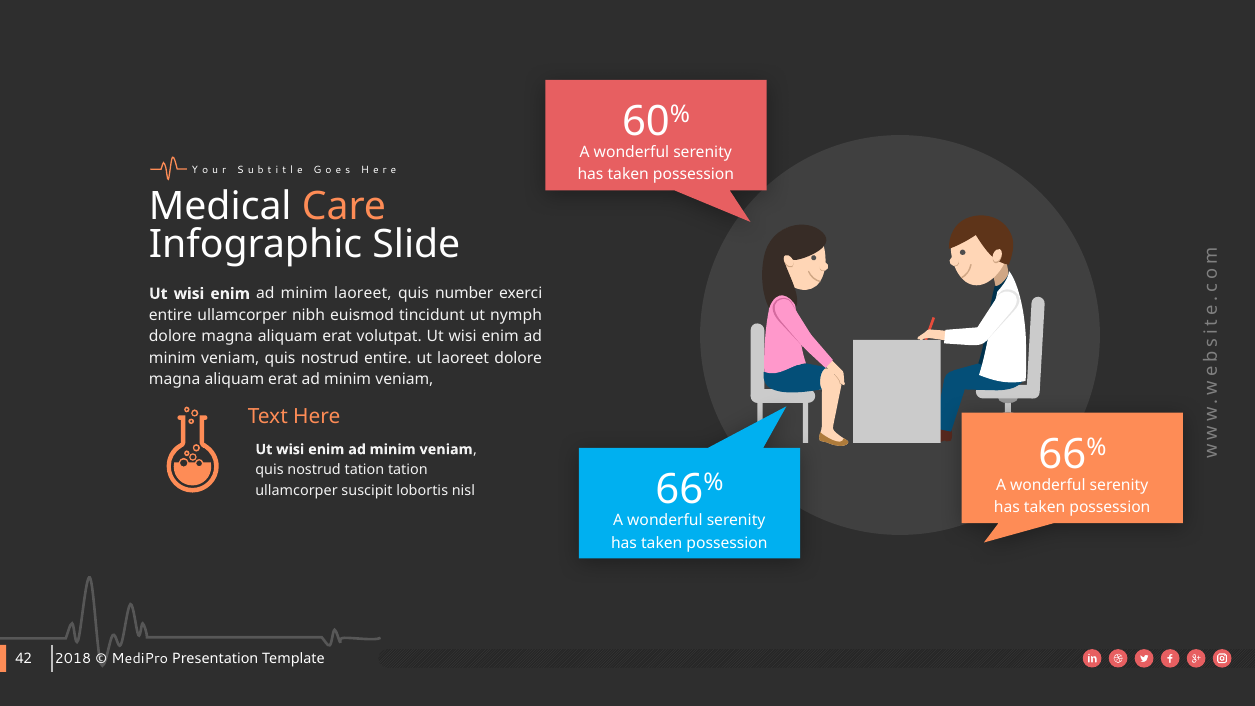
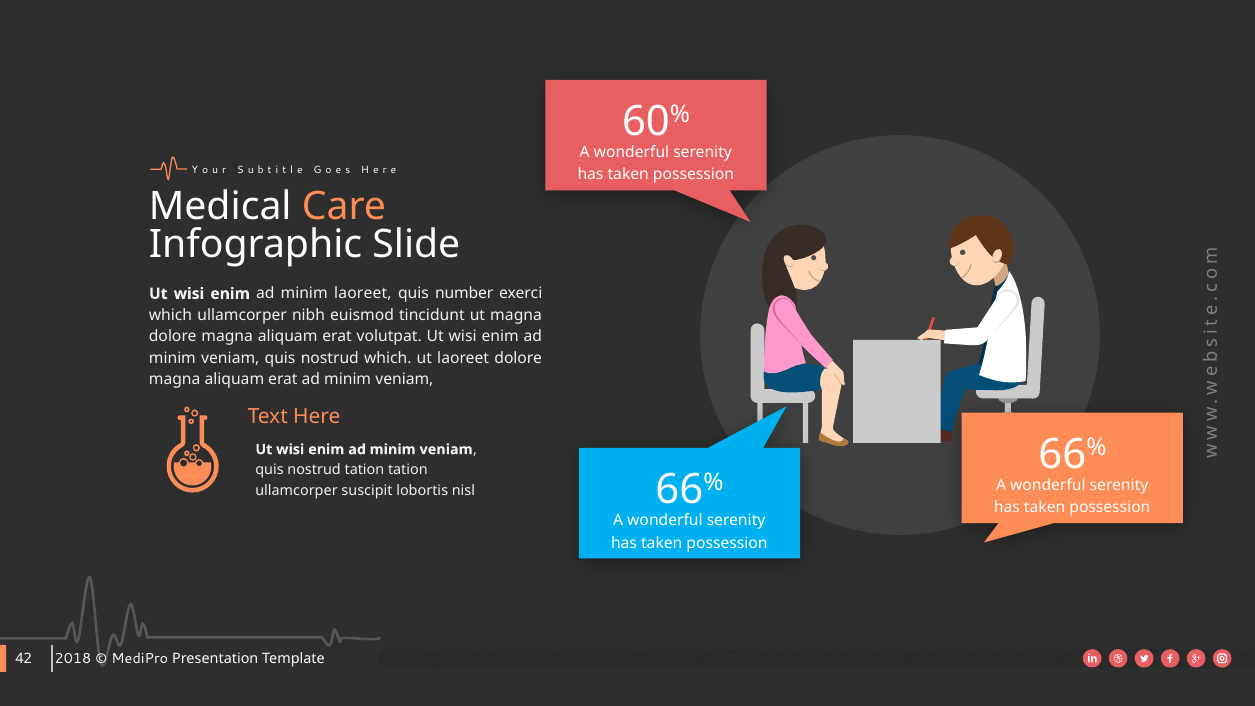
entire: entire -> which (171, 315)
ut nymph: nymph -> magna (516, 315)
nostrud entire: entire -> which (388, 358)
